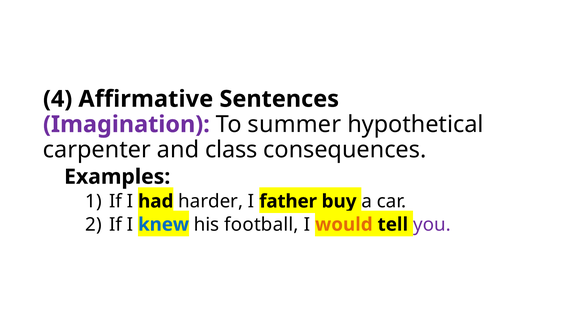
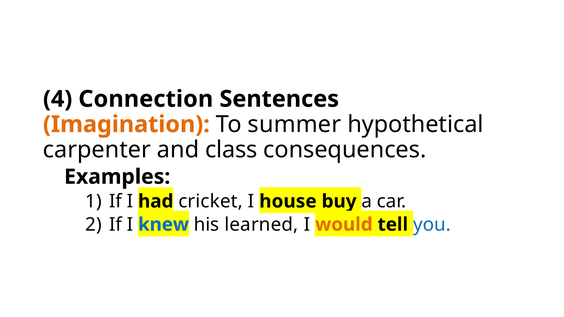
Affirmative: Affirmative -> Connection (146, 99)
Imagination colour: purple -> orange (126, 124)
harder: harder -> cricket (211, 201)
father: father -> house (288, 201)
football: football -> learned (261, 225)
you colour: purple -> blue (432, 225)
